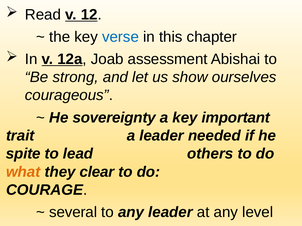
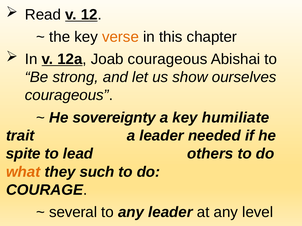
verse colour: blue -> orange (120, 37)
Joab assessment: assessment -> courageous (168, 59)
important: important -> humiliate (236, 118)
clear: clear -> such (97, 172)
